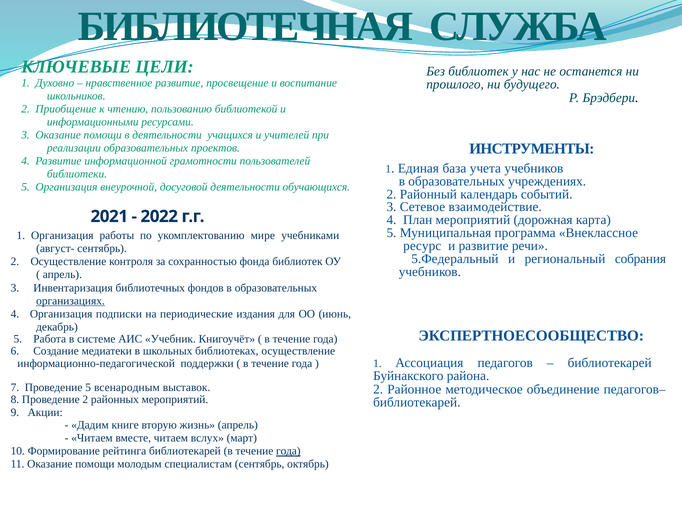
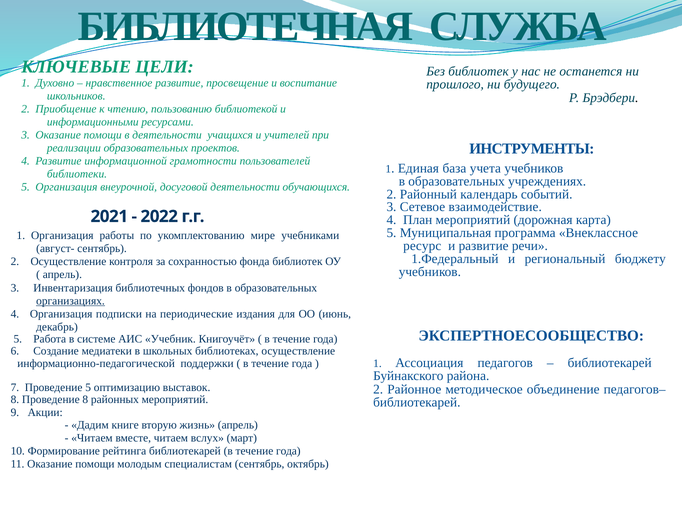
5.Федеральный: 5.Федеральный -> 1.Федеральный (455, 259)
собрания: собрания -> бюджету (640, 259)
всенародным: всенародным -> оптимизацию (127, 388)
Проведение 2: 2 -> 8 (85, 400)
года underline: present -> none (288, 452)
